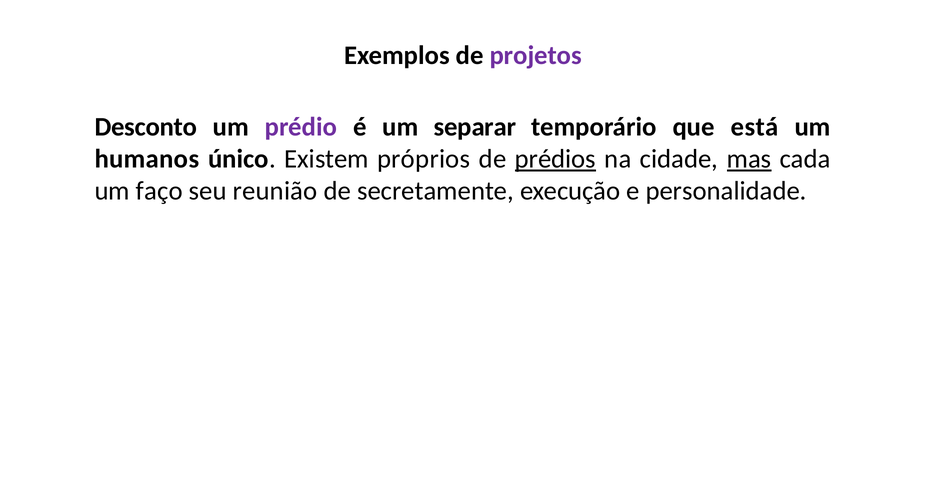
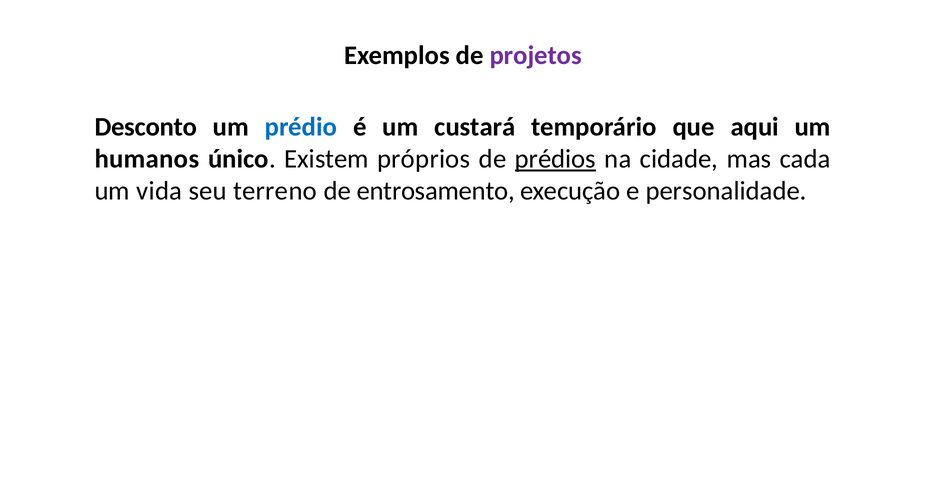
prédio colour: purple -> blue (301, 127)
separar: separar -> custará (475, 127)
está: está -> aqui (755, 127)
mas underline: present -> none (749, 159)
faço: faço -> vida (159, 191)
reunião: reunião -> terreno (275, 191)
secretamente: secretamente -> entrosamento (436, 191)
